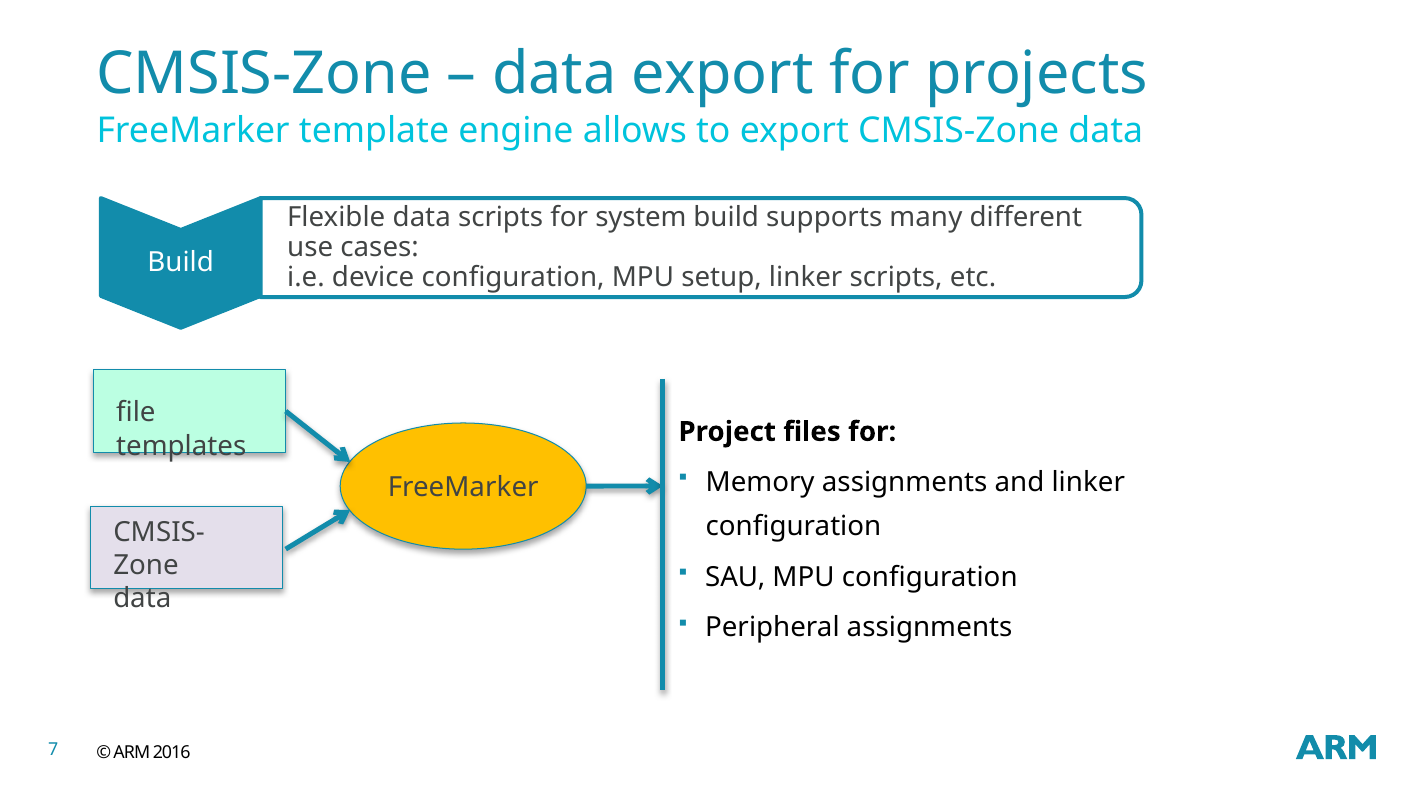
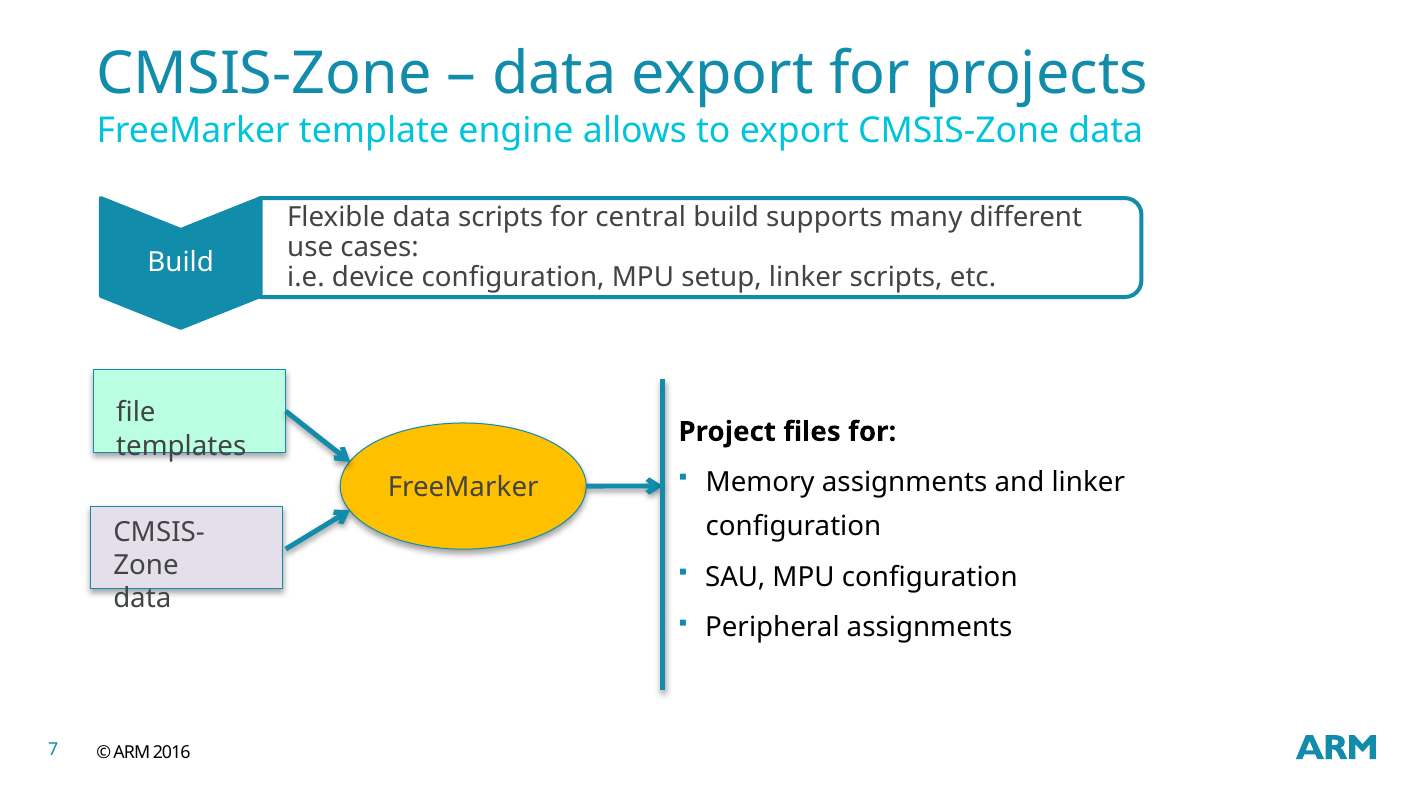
system: system -> central (641, 217)
